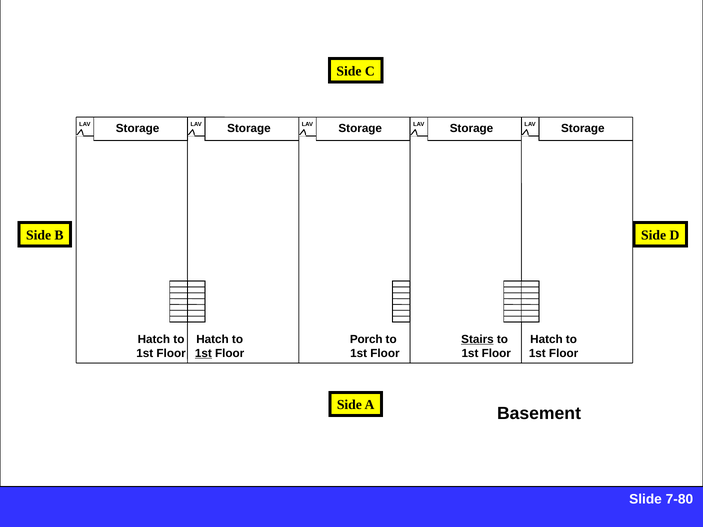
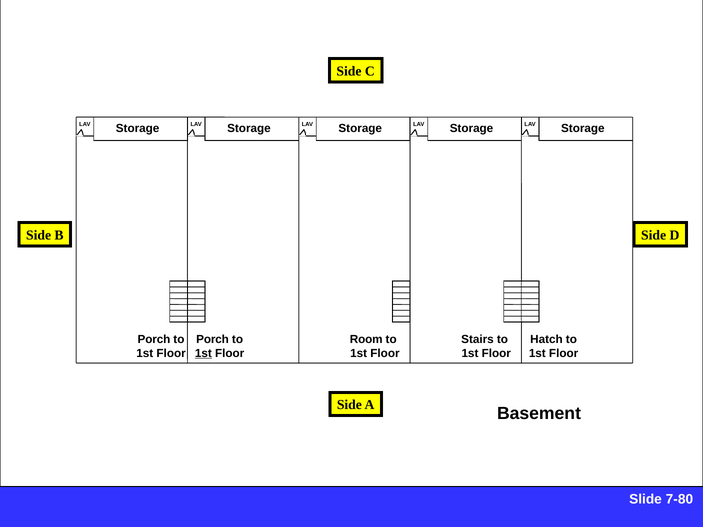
Hatch: Hatch -> Porch (154, 339)
Hatch: Hatch -> Porch (213, 339)
Porch: Porch -> Room (366, 339)
Stairs underline: present -> none (477, 339)
